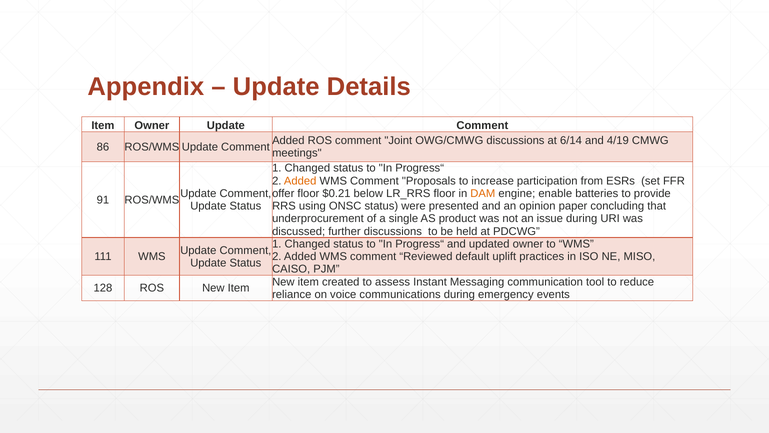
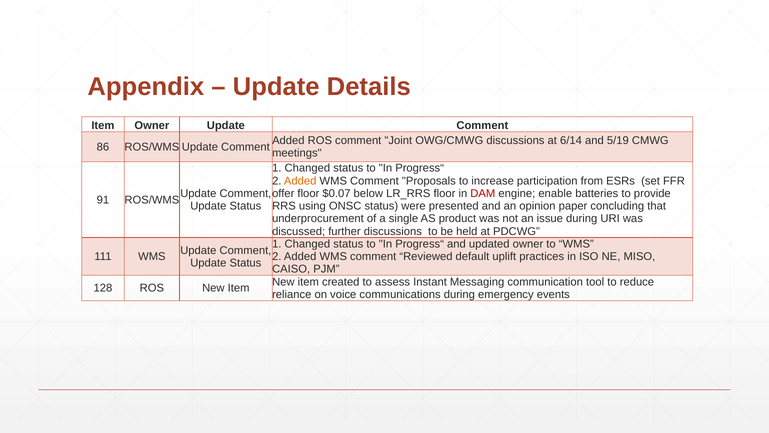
4/19: 4/19 -> 5/19 (618, 140)
$0.21: $0.21 -> $0.07 (336, 193)
DAM colour: orange -> red (483, 193)
